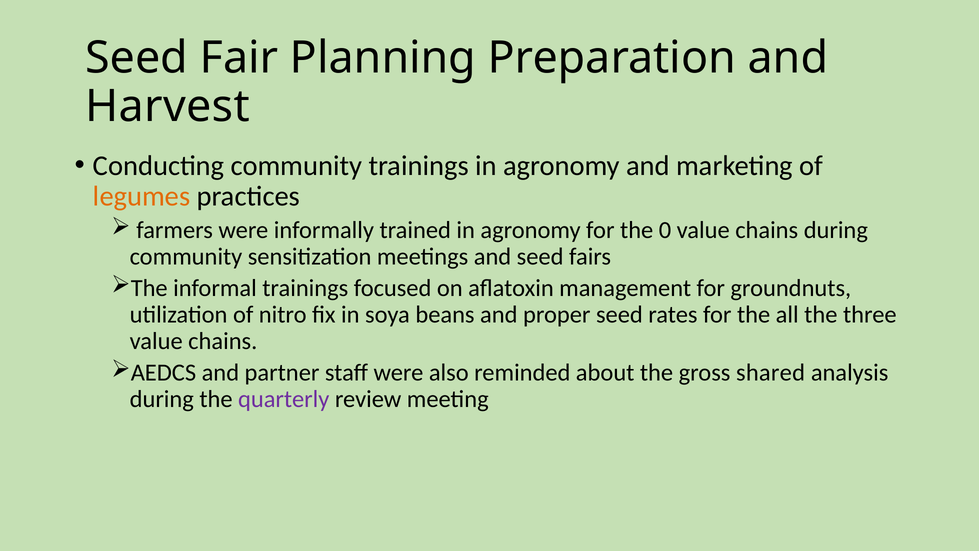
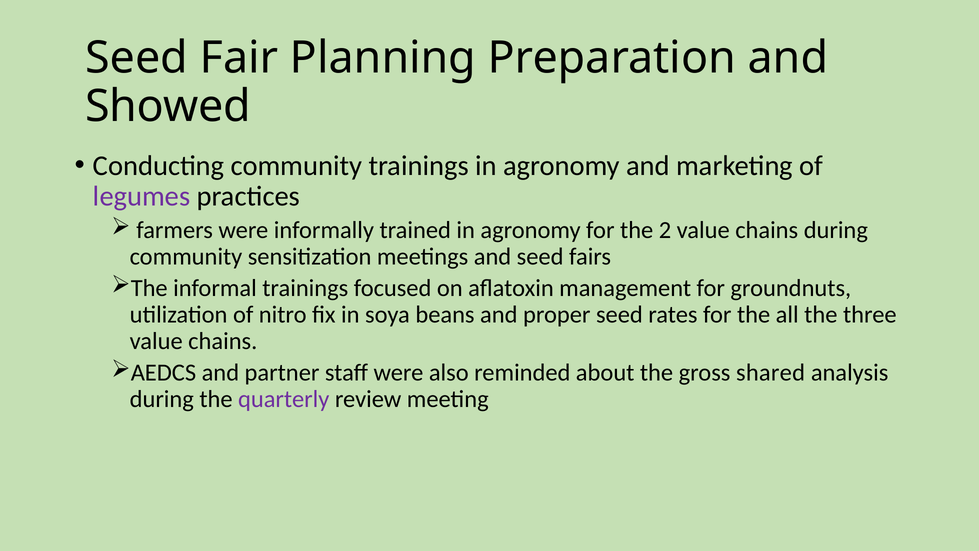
Harvest: Harvest -> Showed (168, 106)
legumes colour: orange -> purple (142, 196)
0: 0 -> 2 (665, 230)
